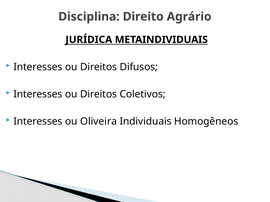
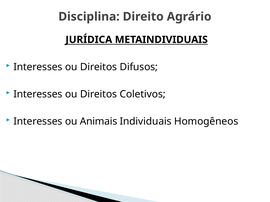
Oliveira: Oliveira -> Animais (99, 122)
